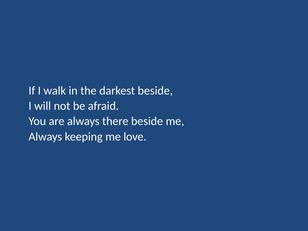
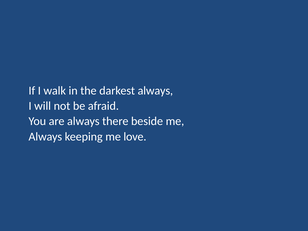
darkest beside: beside -> always (155, 91)
